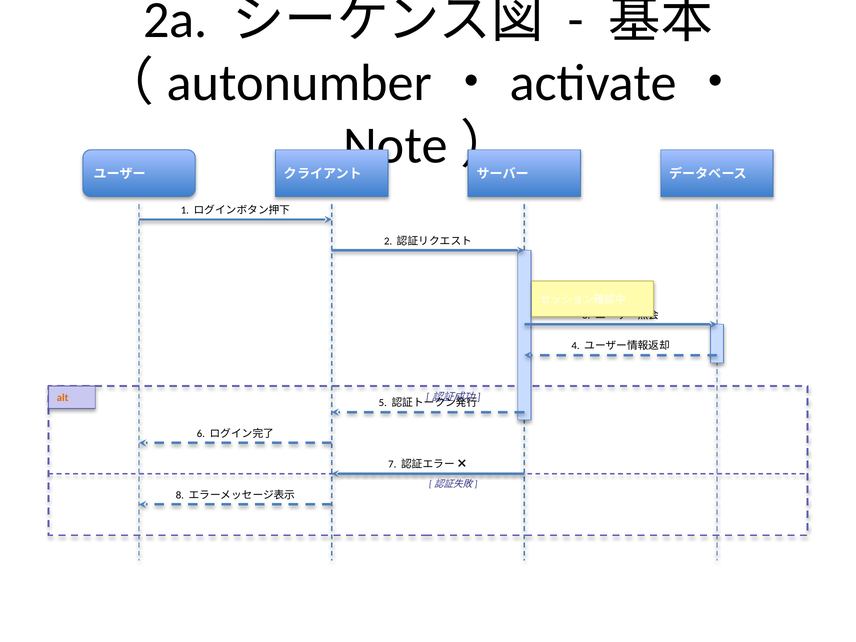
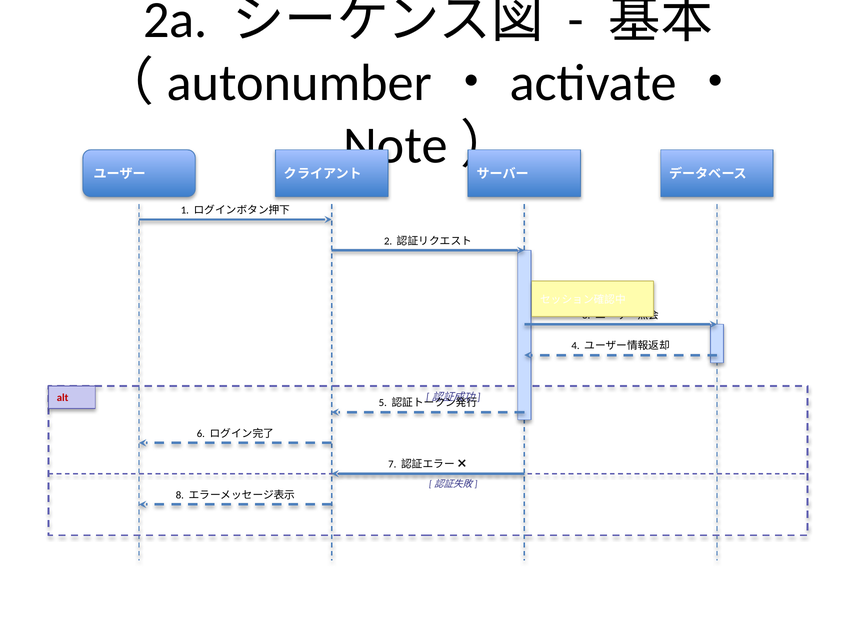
alt colour: orange -> red (63, 398)
